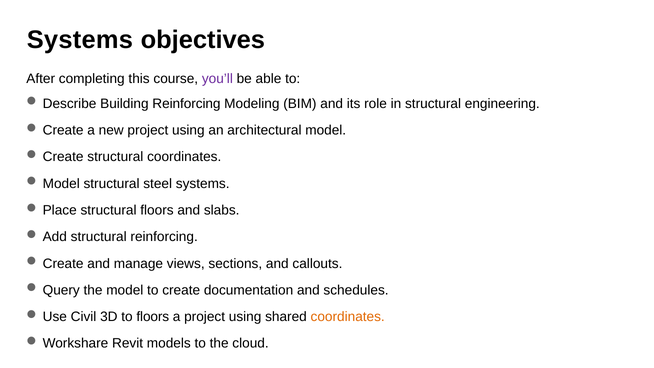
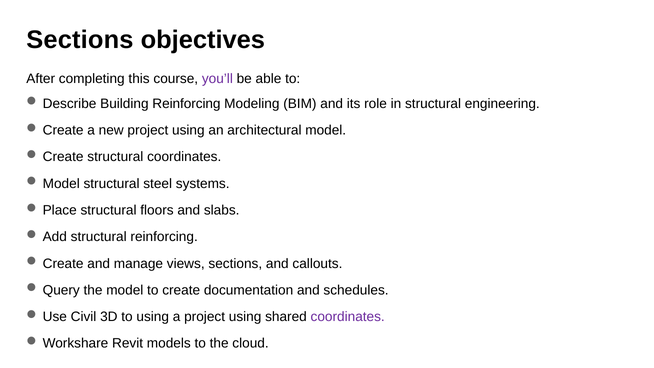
Systems: Systems -> Sections (80, 40)
to floors: floors -> using (153, 317)
coordinates colour: orange -> purple (348, 317)
